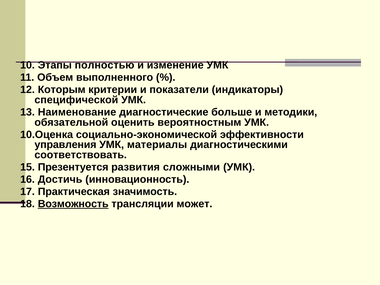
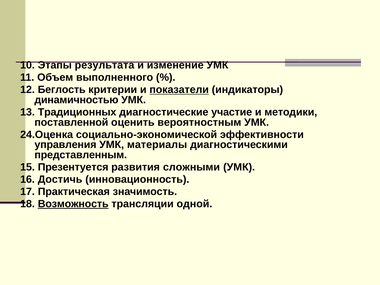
полностью: полностью -> результата (105, 65)
Которым: Которым -> Беглость (62, 90)
показатели underline: none -> present (179, 90)
специфической: специфической -> динамичностью (76, 100)
Наименование: Наименование -> Традиционных (77, 112)
больше: больше -> участие (232, 112)
обязательной: обязательной -> поставленной (71, 122)
10.Оценка: 10.Оценка -> 24.Оценка (47, 135)
соответствовать: соответствовать -> представленным (81, 155)
может: может -> одной (194, 204)
